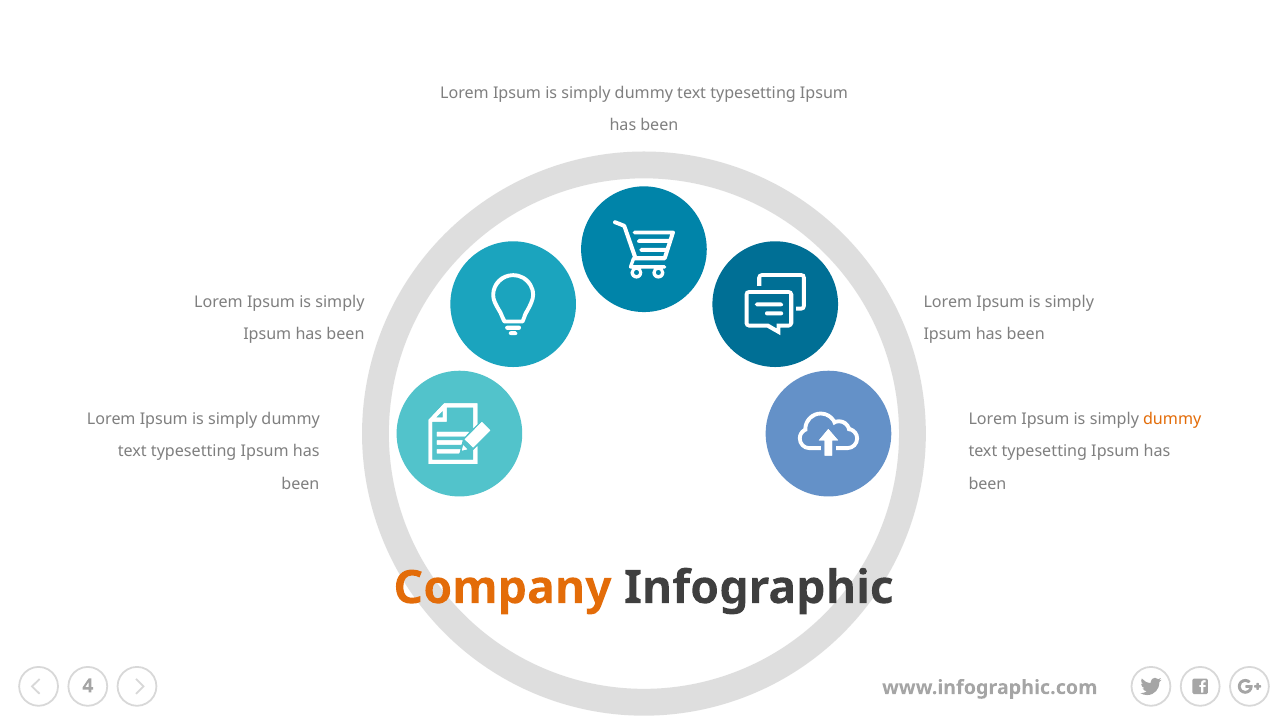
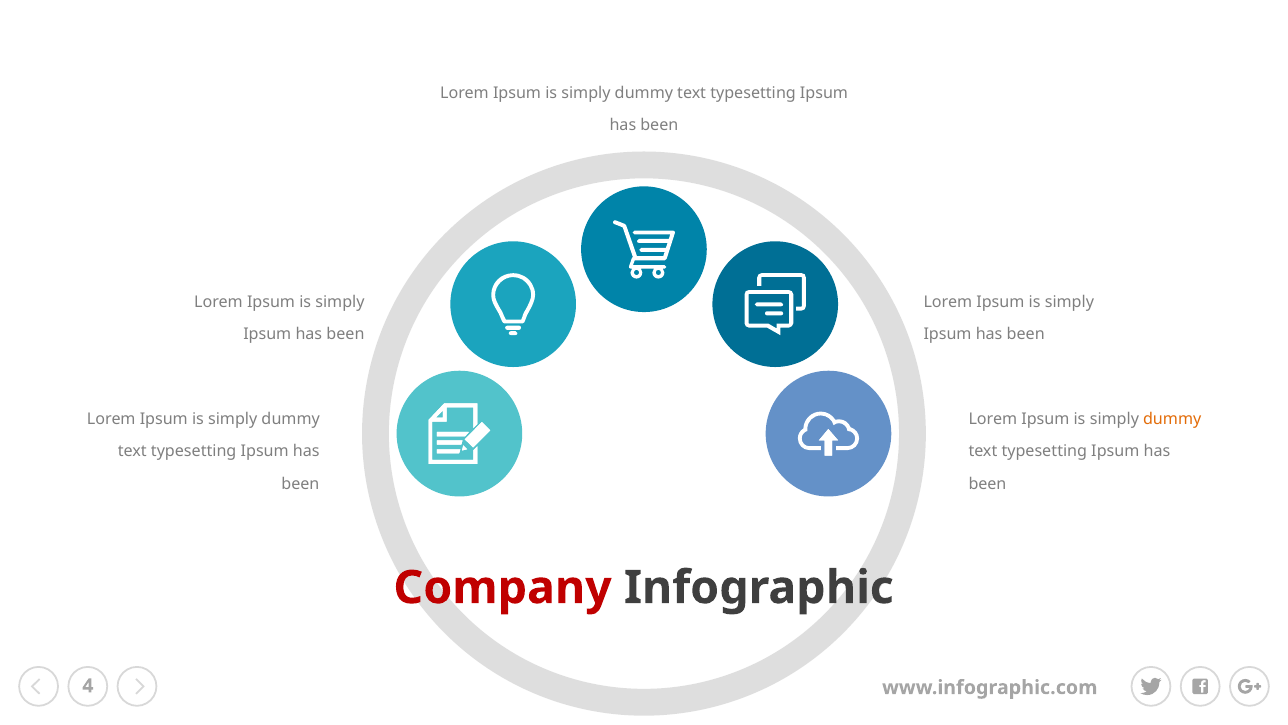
Company colour: orange -> red (503, 587)
